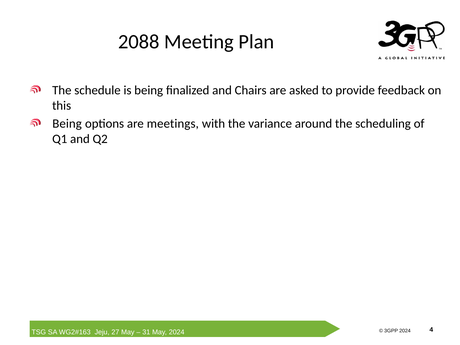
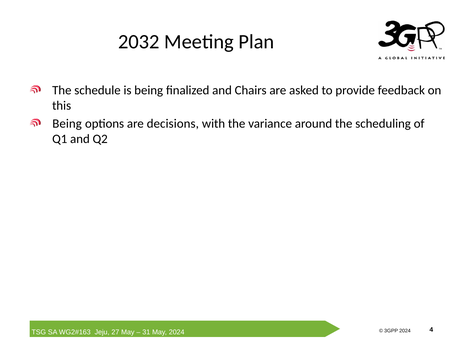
2088: 2088 -> 2032 (139, 42)
meetings: meetings -> decisions (173, 123)
